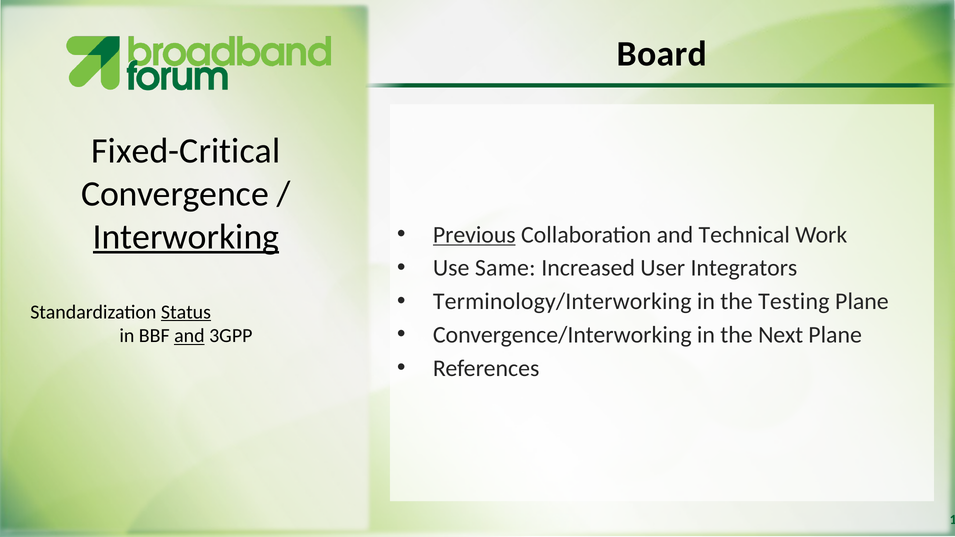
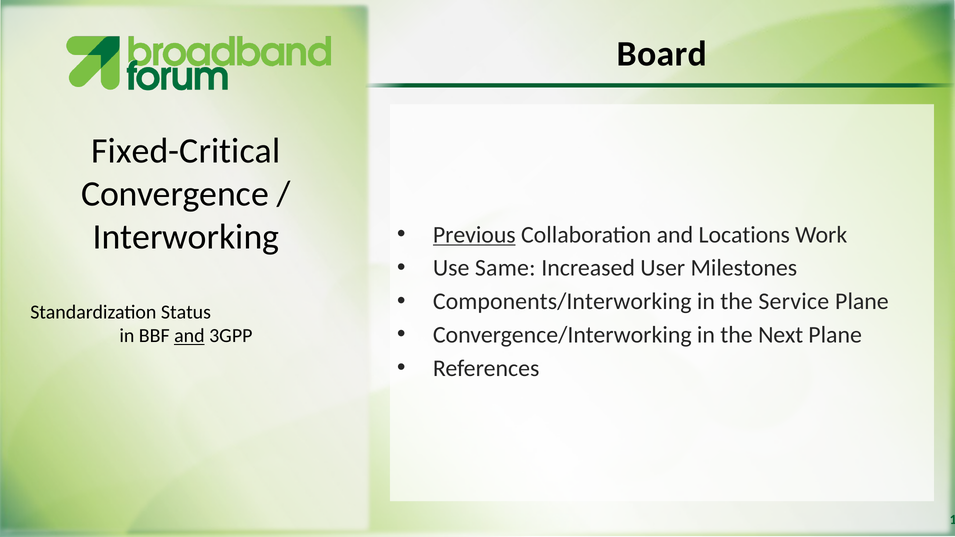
Interworking underline: present -> none (186, 237)
Technical: Technical -> Locations (744, 235)
Integrators: Integrators -> Milestones (744, 268)
Terminology/Interworking: Terminology/Interworking -> Components/Interworking (562, 302)
Testing: Testing -> Service (794, 302)
Status underline: present -> none (186, 312)
